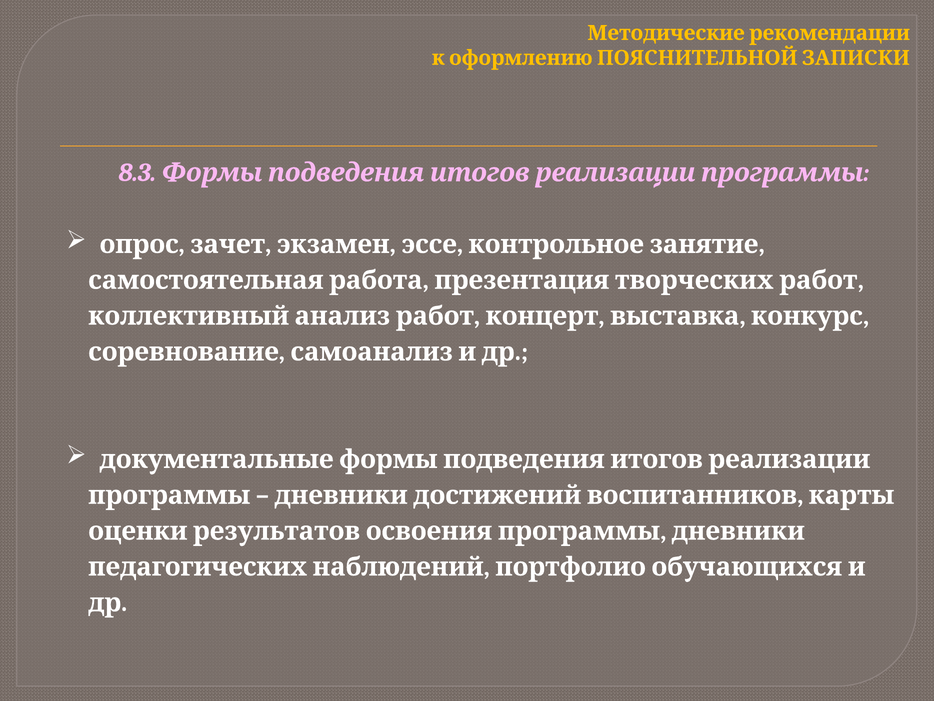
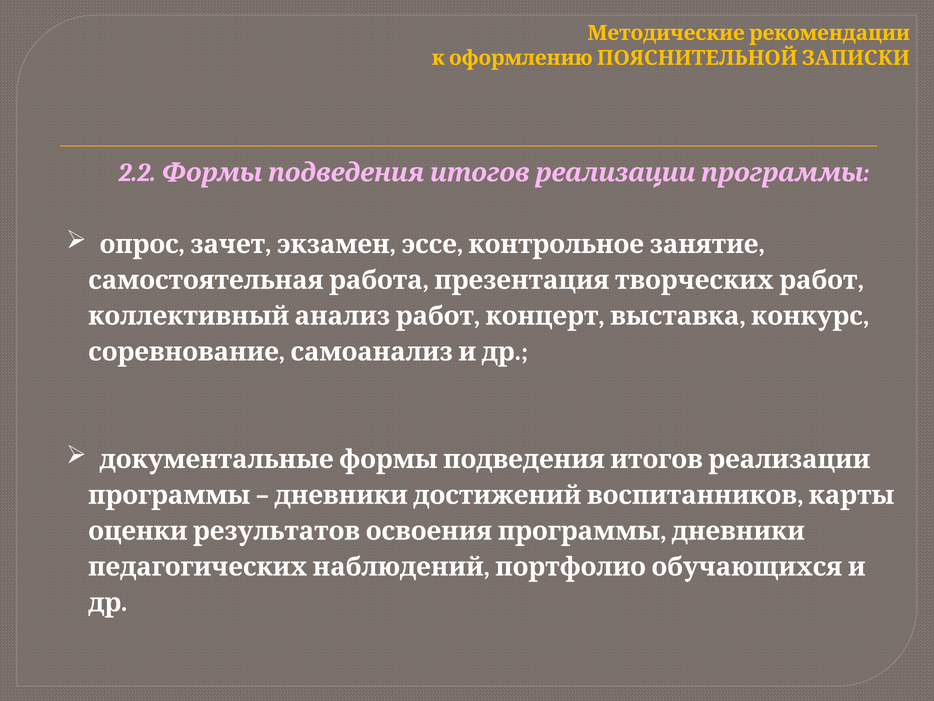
8.3: 8.3 -> 2.2 (137, 173)
